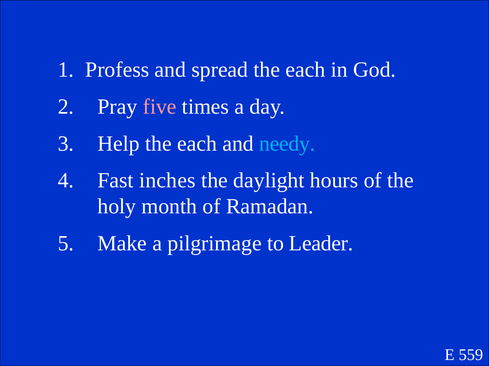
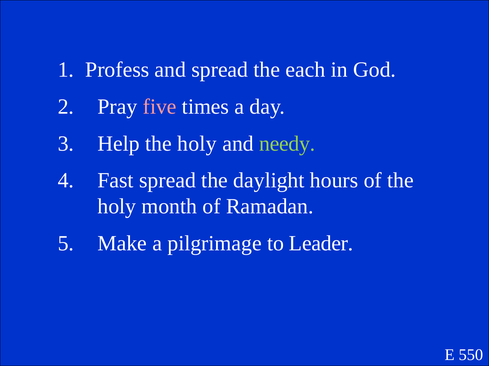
Help the each: each -> holy (197, 144)
needy colour: light blue -> light green (287, 144)
Fast inches: inches -> spread (167, 181)
559: 559 -> 550 (471, 355)
